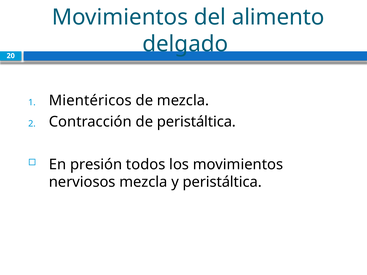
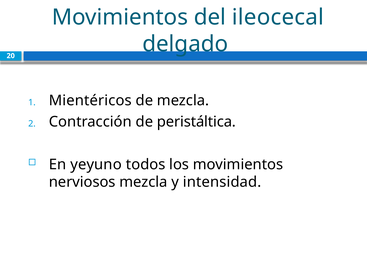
alimento: alimento -> ileocecal (278, 17)
presión: presión -> yeyuno (96, 165)
y peristáltica: peristáltica -> intensidad (222, 182)
